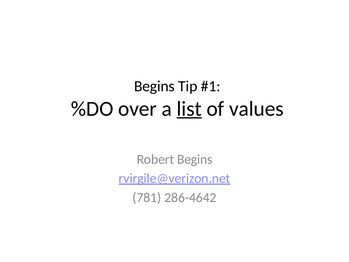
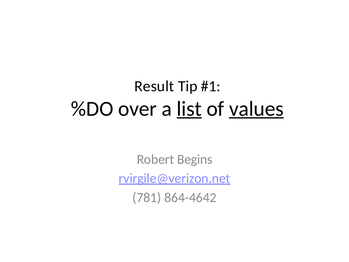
Begins: Begins -> Result (154, 86)
values underline: none -> present (256, 109)
286-4642: 286-4642 -> 864-4642 (190, 197)
